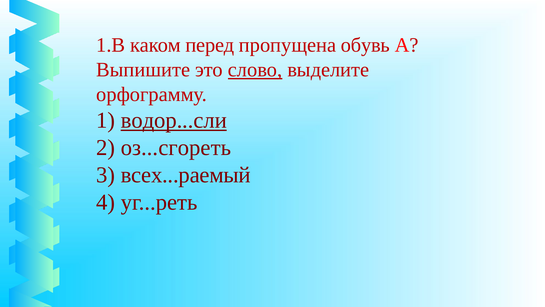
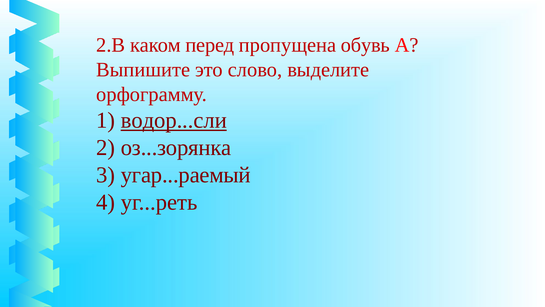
1.В: 1.В -> 2.В (111, 45)
слово underline: present -> none (255, 70)
оз...сгореть: оз...сгореть -> оз...зорянка (176, 147)
всех...раемый: всех...раемый -> угар...раемый (186, 175)
